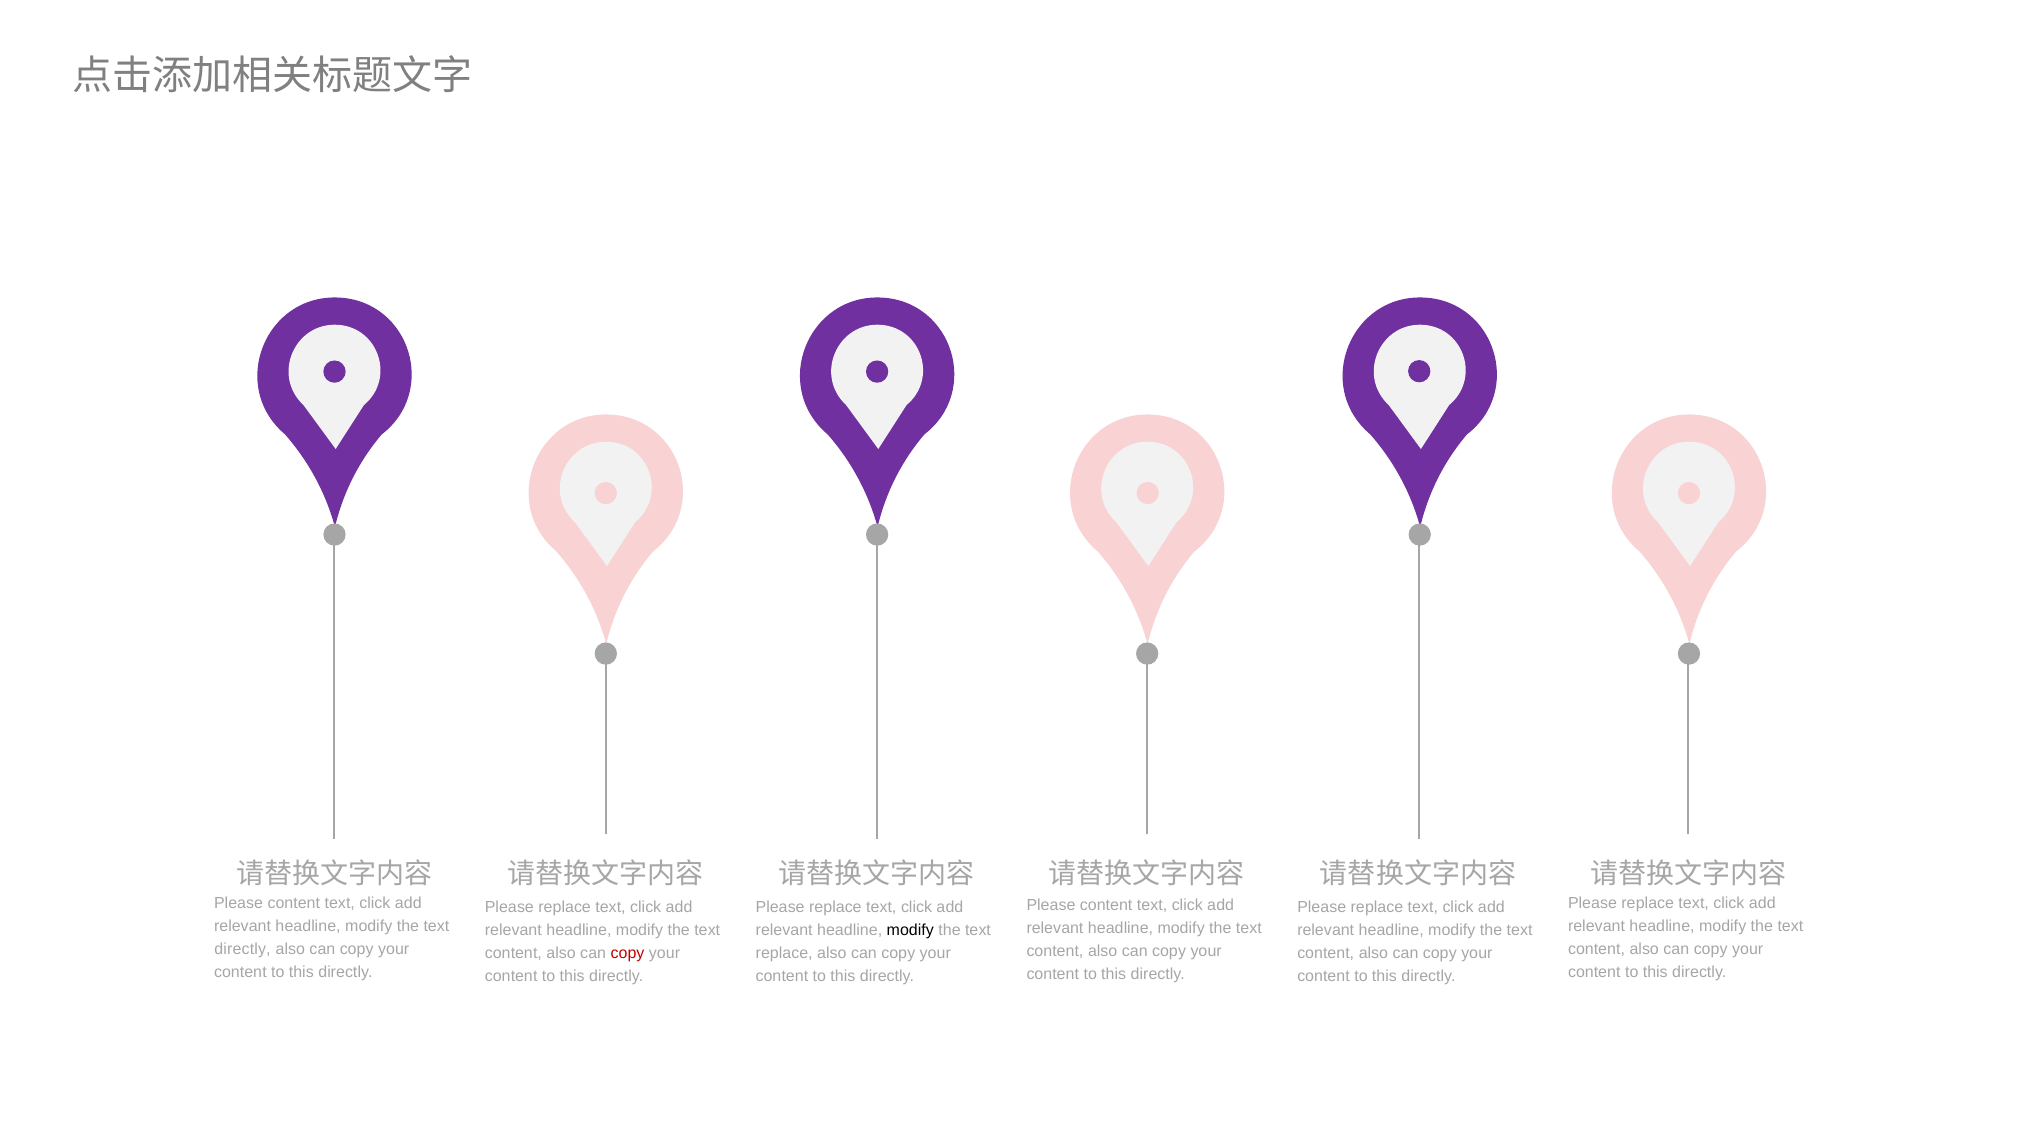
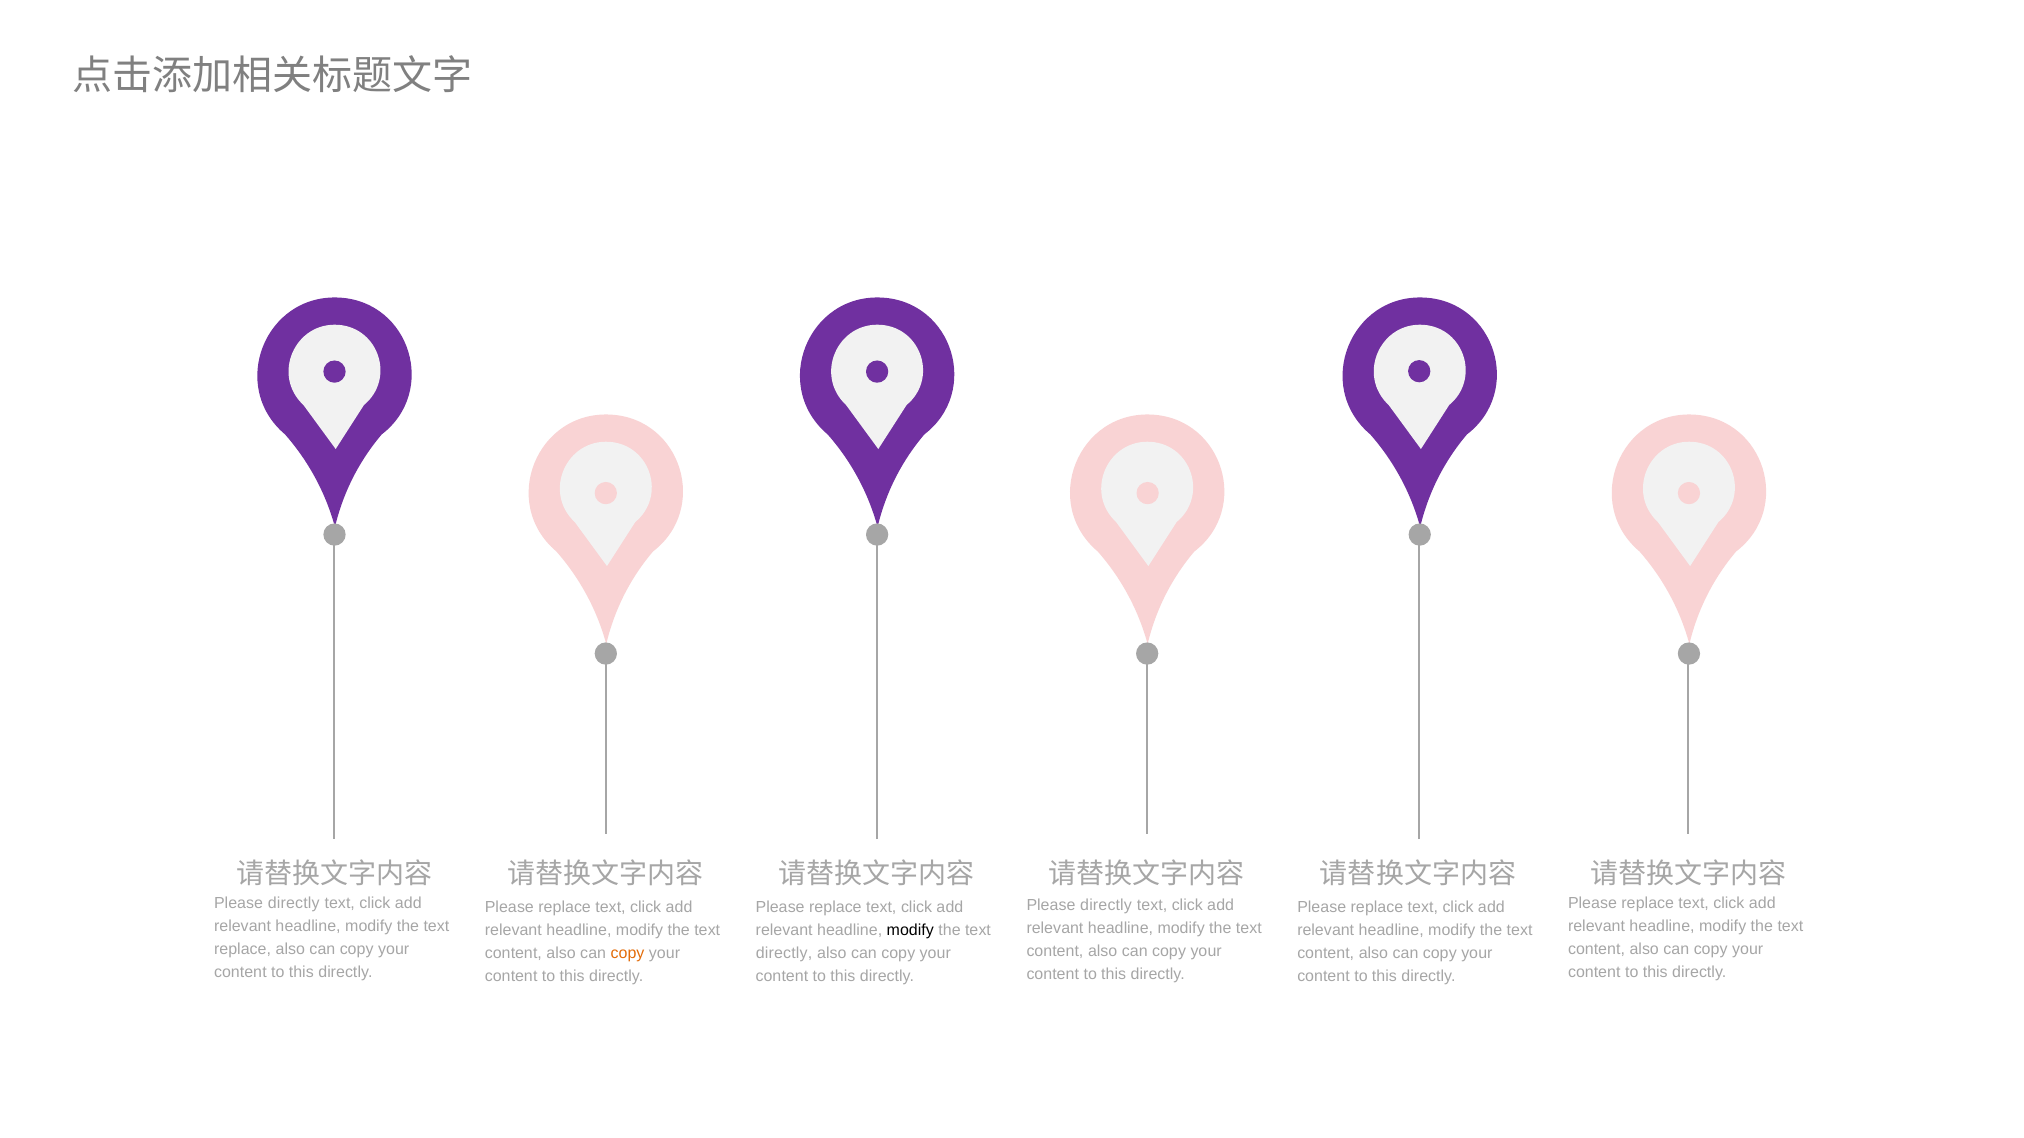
content: content -> directly (294, 903)
content: content -> directly (1106, 906)
directly: directly -> replace (243, 949)
copy colour: red -> orange (628, 954)
replace: replace -> directly (784, 954)
